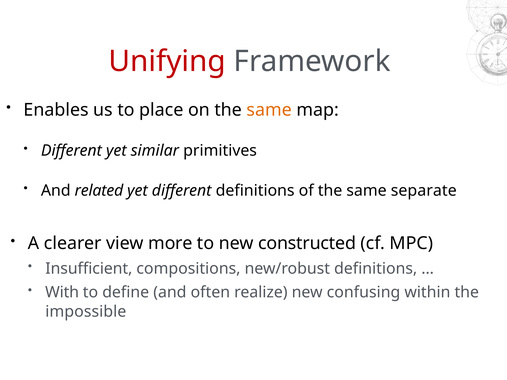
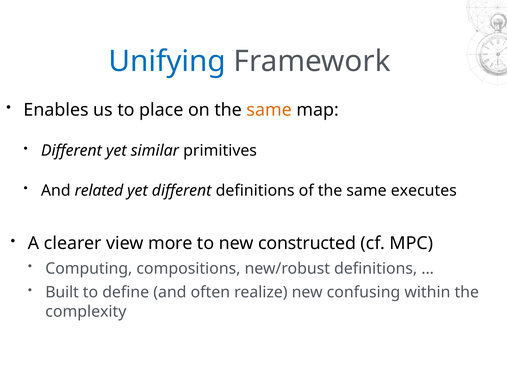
Unifying colour: red -> blue (167, 61)
separate: separate -> executes (424, 191)
Insufficient: Insufficient -> Computing (89, 269)
With: With -> Built (62, 293)
impossible: impossible -> complexity (86, 312)
